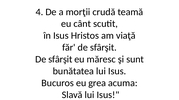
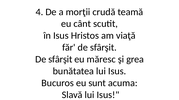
sunt: sunt -> grea (135, 60)
grea: grea -> sunt (97, 84)
